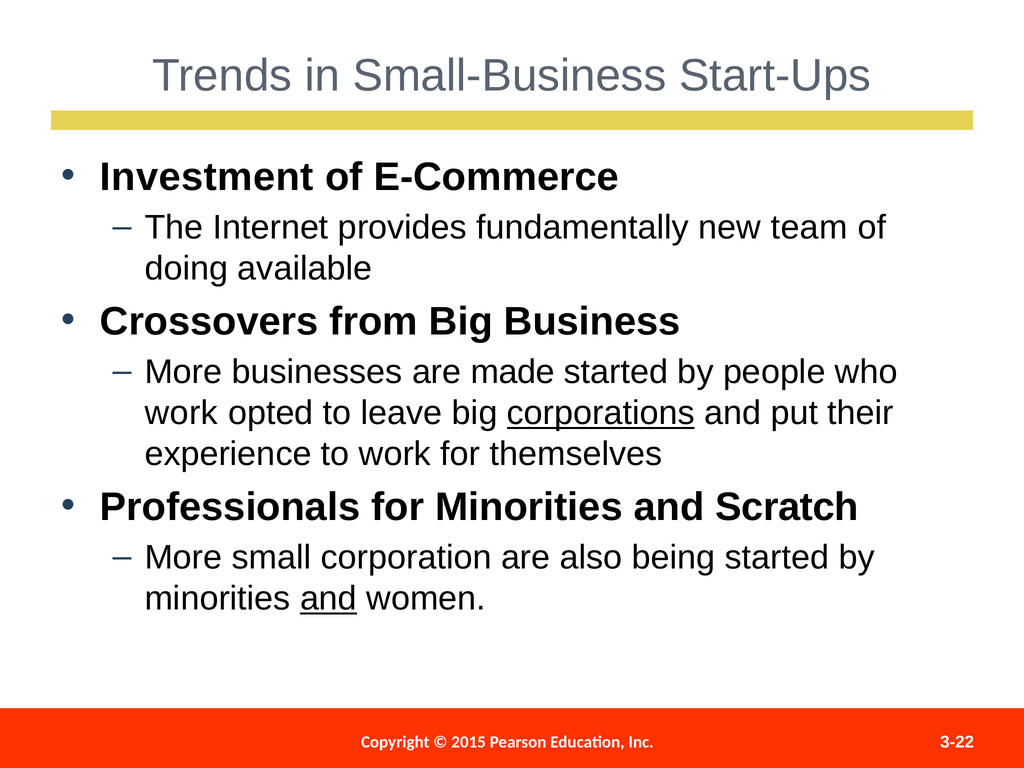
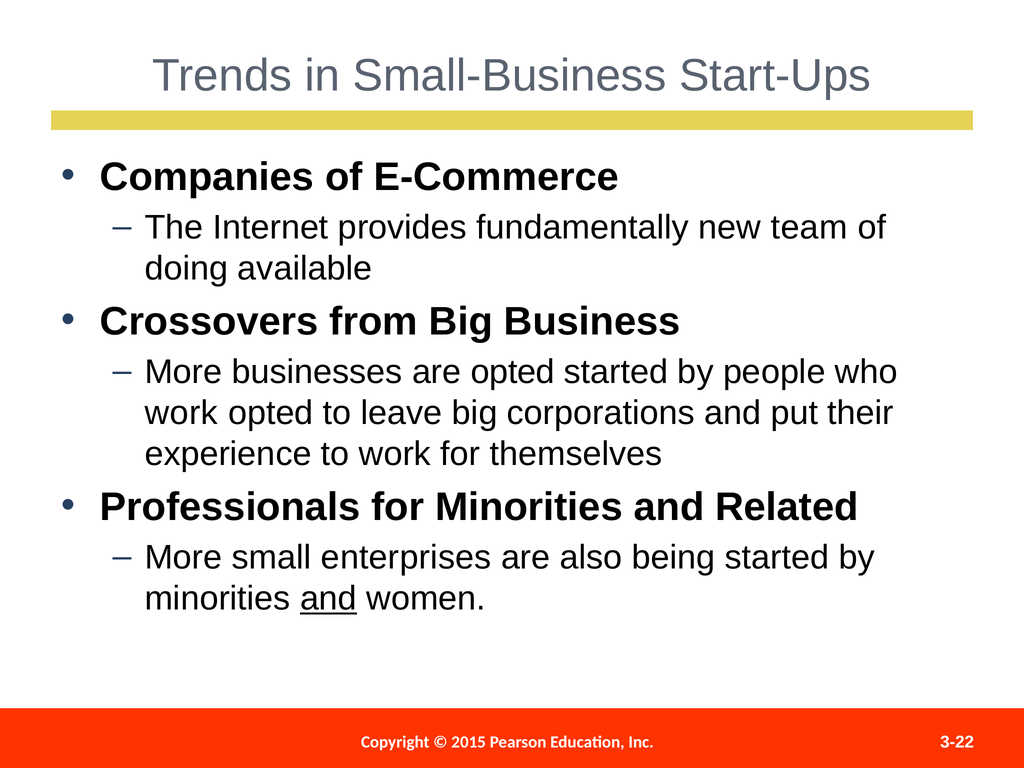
Investment: Investment -> Companies (207, 177)
are made: made -> opted (513, 372)
corporations underline: present -> none (601, 413)
Scratch: Scratch -> Related (787, 507)
corporation: corporation -> enterprises (406, 558)
